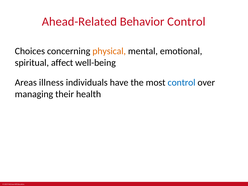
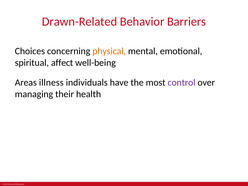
Ahead-Related: Ahead-Related -> Drawn-Related (80, 22)
Behavior Control: Control -> Barriers (187, 22)
control colour: blue -> purple (182, 83)
